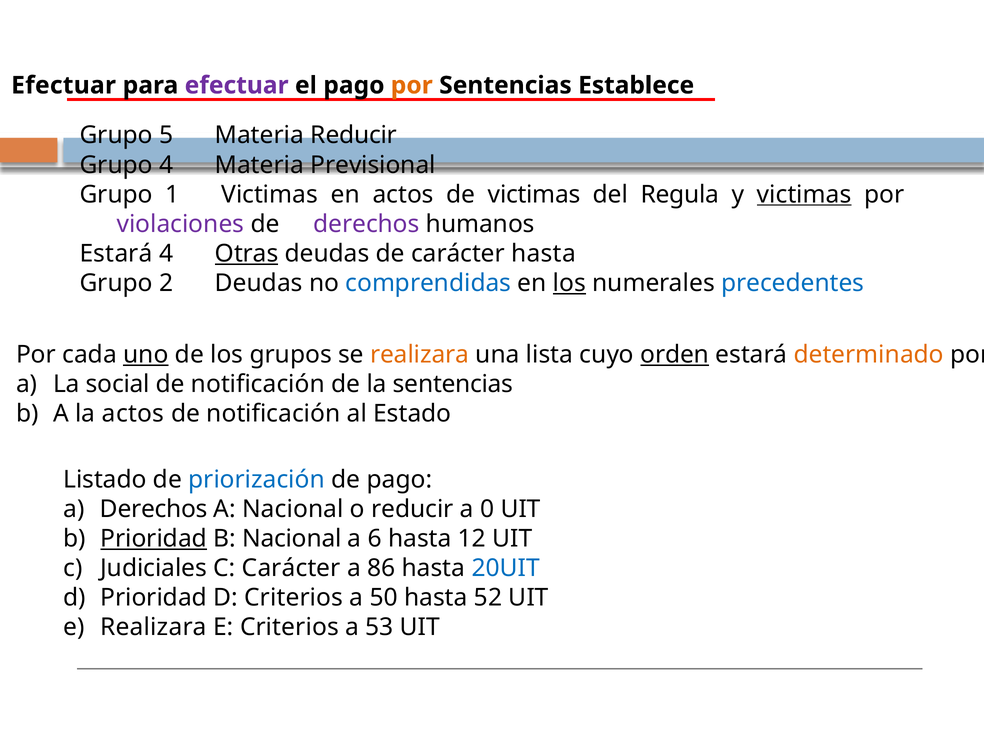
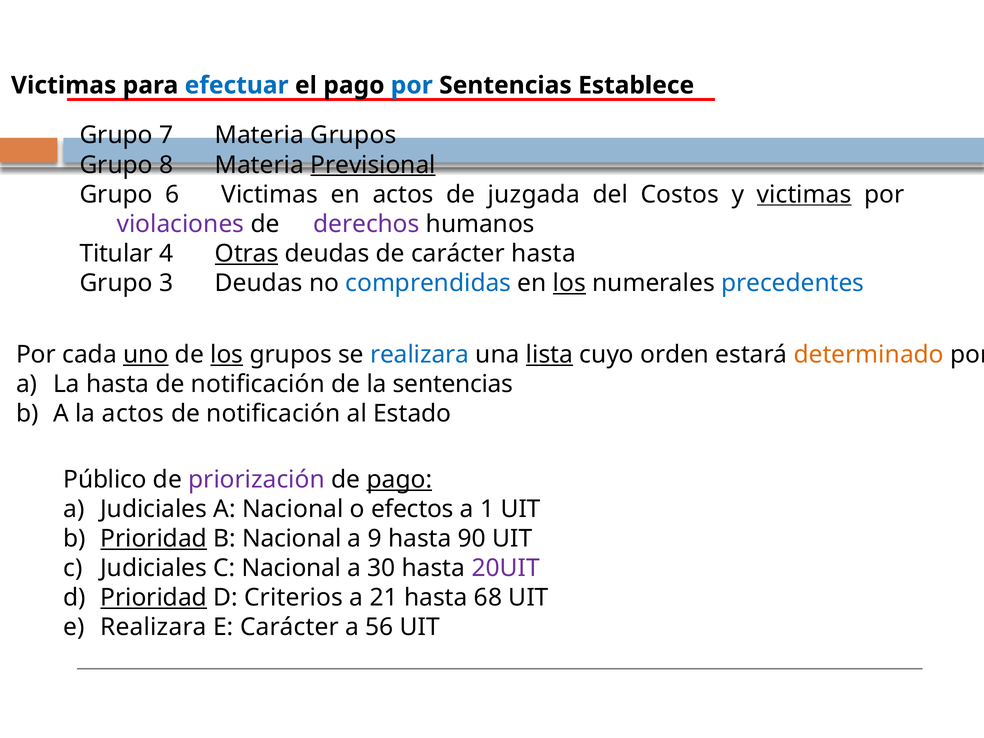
Efectuar: Efectuar -> Victimas (64, 85)
efectuar colour: purple -> blue (237, 85)
por colour: orange -> blue (412, 85)
Grupo 5: 5 -> 7 (166, 135)
Materia Reducir: Reducir -> Grupos (354, 135)
Grupo 4: 4 -> 8 (166, 165)
Previsional underline: none -> present (373, 165)
1: 1 -> 6 (173, 194)
de victimas: victimas -> juzgada (534, 194)
Regula: Regula -> Costos (680, 194)
Estará: Estará -> Titular (116, 253)
2: 2 -> 3 (166, 283)
los underline: none -> present (227, 355)
realizara colour: orange -> blue (420, 355)
lista underline: none -> present (550, 355)
orden underline: present -> none (675, 355)
La social: social -> hasta (118, 384)
Listado: Listado -> Público (105, 480)
priorización colour: blue -> purple (257, 480)
pago underline: none -> present (399, 480)
a Derechos: Derechos -> Judiciales (154, 509)
o reducir: reducir -> efectos (412, 509)
0: 0 -> 1 (487, 509)
6: 6 -> 9 (375, 539)
12: 12 -> 90 (472, 539)
C Carácter: Carácter -> Nacional (291, 568)
86: 86 -> 30 (381, 568)
20UIT colour: blue -> purple (506, 568)
Prioridad underline: none -> present (154, 598)
50: 50 -> 21 (384, 598)
52: 52 -> 68 (488, 598)
E Criterios: Criterios -> Carácter (289, 627)
53: 53 -> 56 (379, 627)
